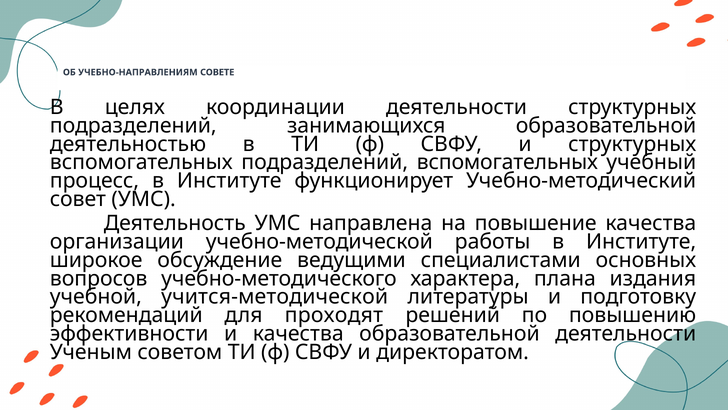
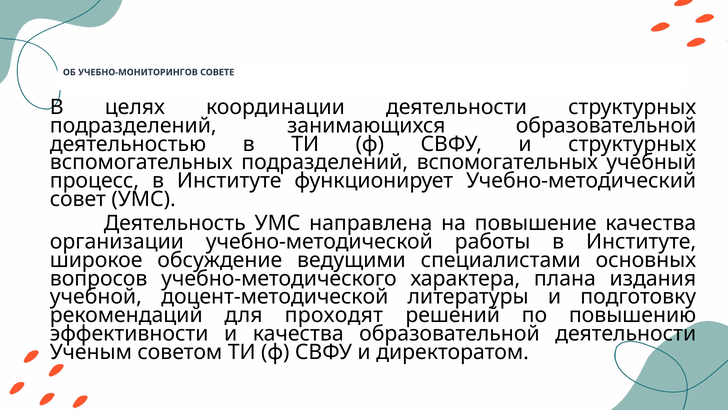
УЧЕБНО-НАПРАВЛЕНИЯМ: УЧЕБНО-НАПРАВЛЕНИЯМ -> УЧЕБНО-МОНИТОРИНГОВ (138, 72)
учится-методической: учится-методической -> доцент-методической (275, 297)
